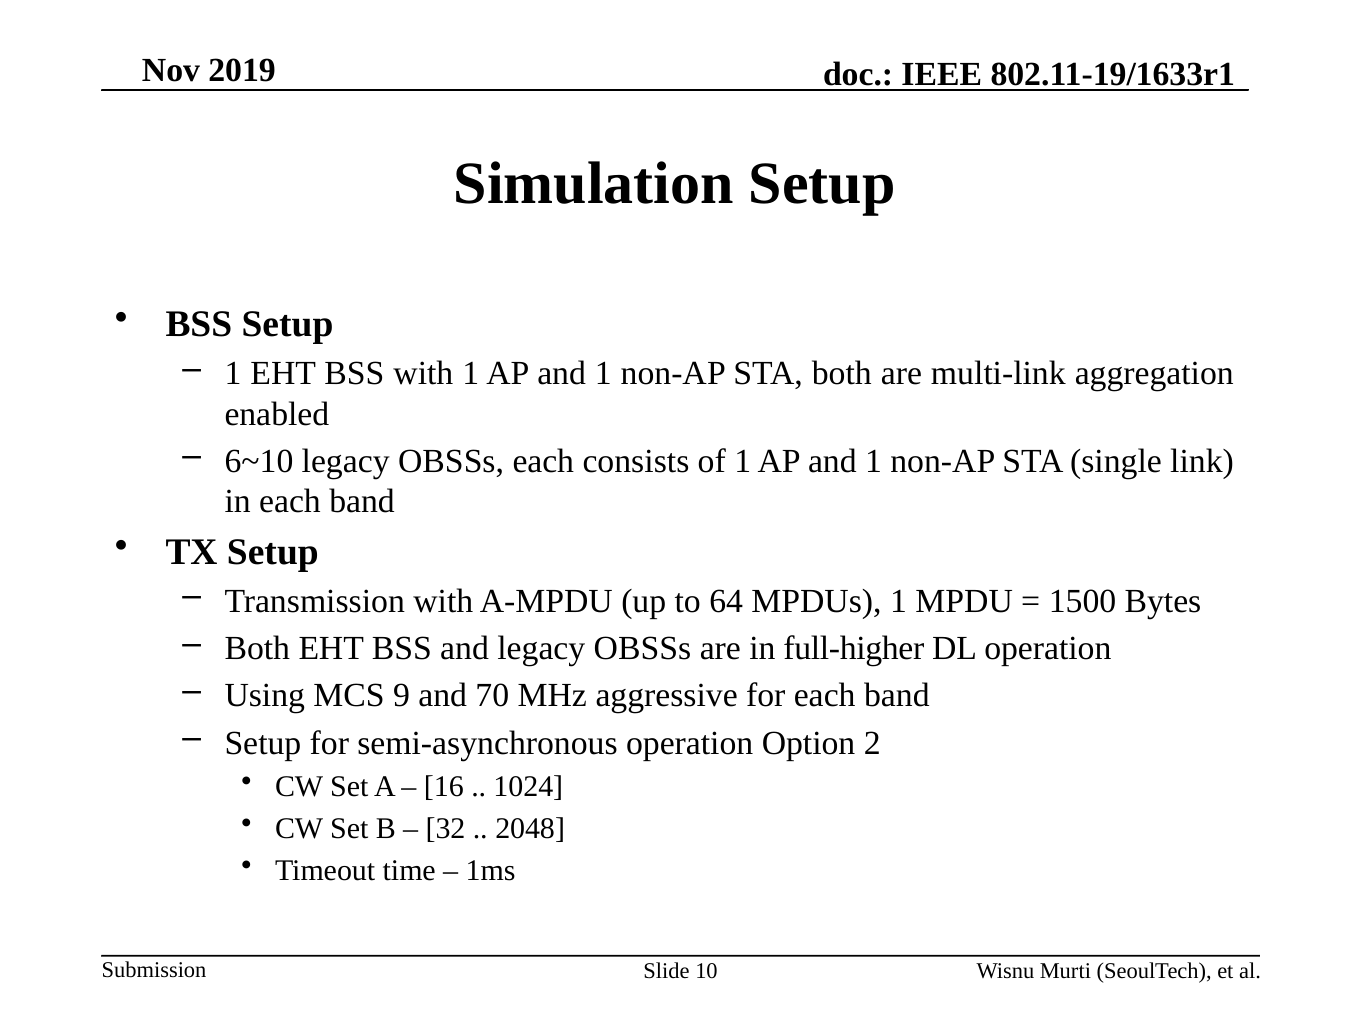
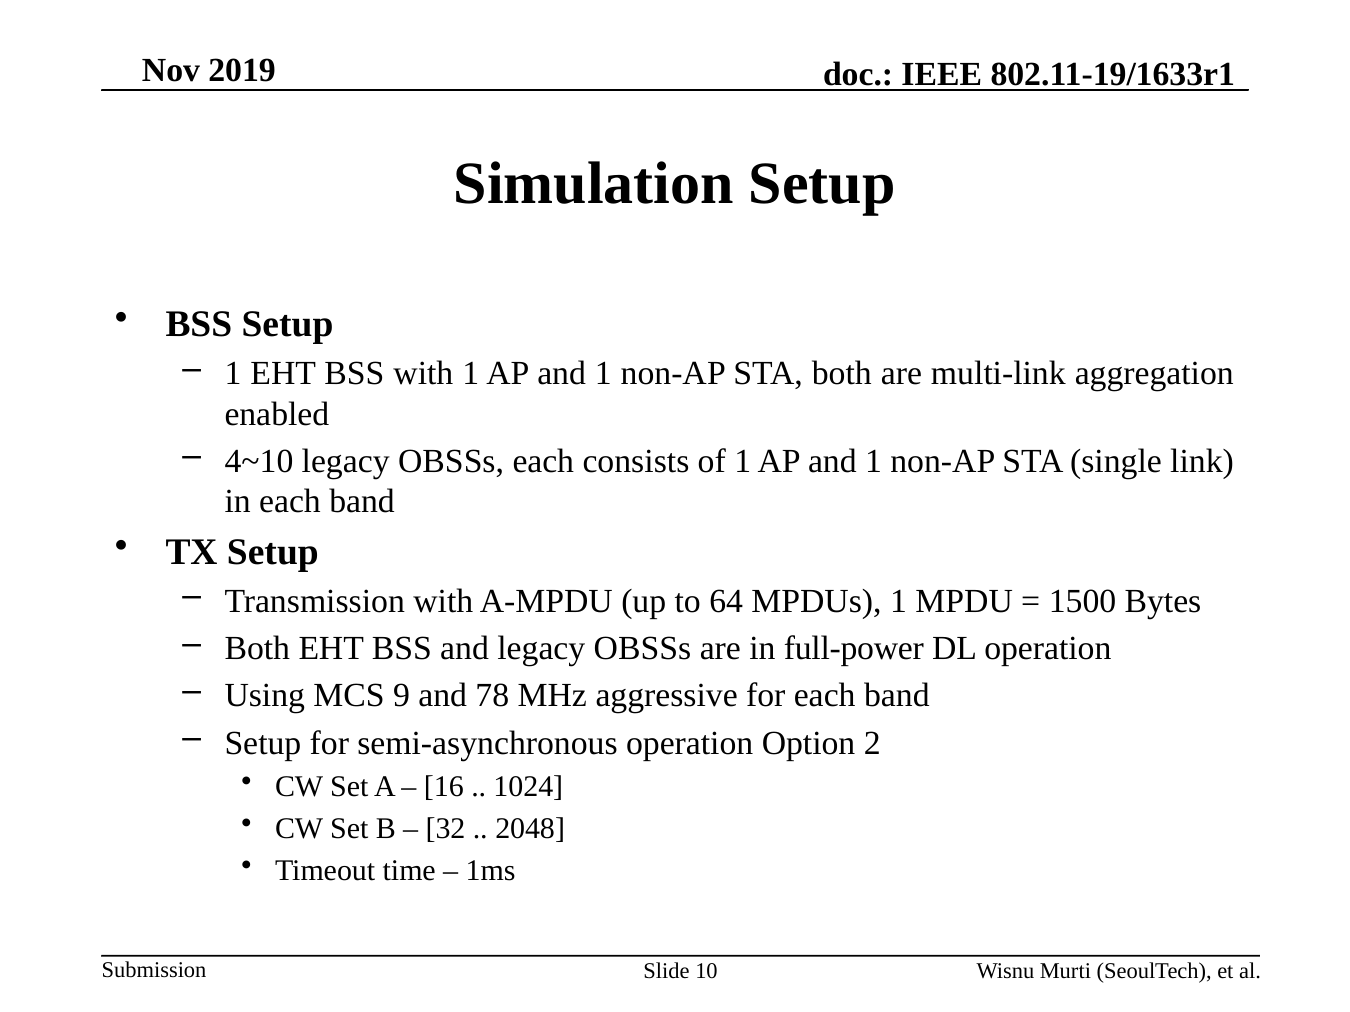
6~10: 6~10 -> 4~10 (259, 461)
full-higher: full-higher -> full-power (854, 649)
70: 70 -> 78 (492, 696)
